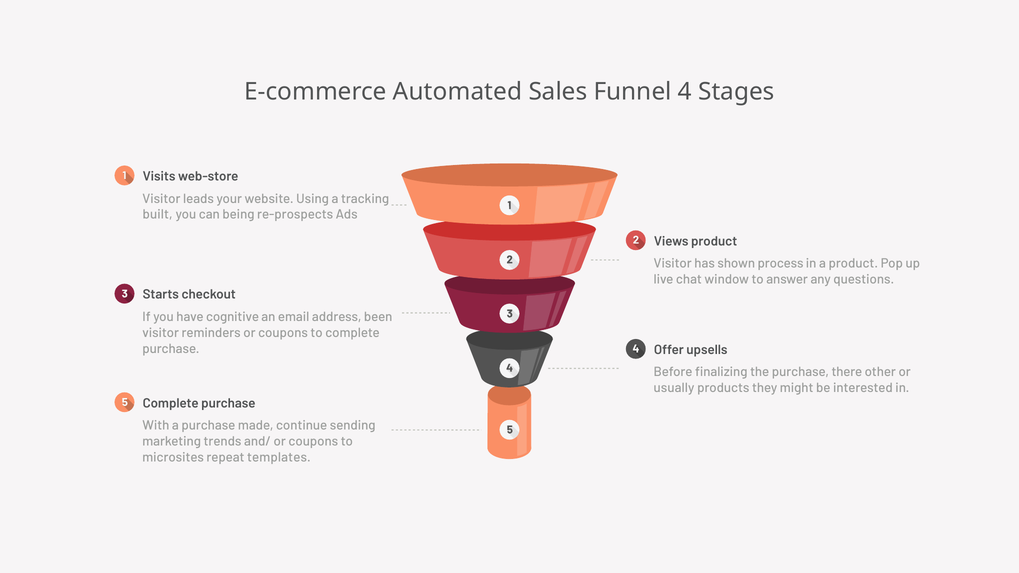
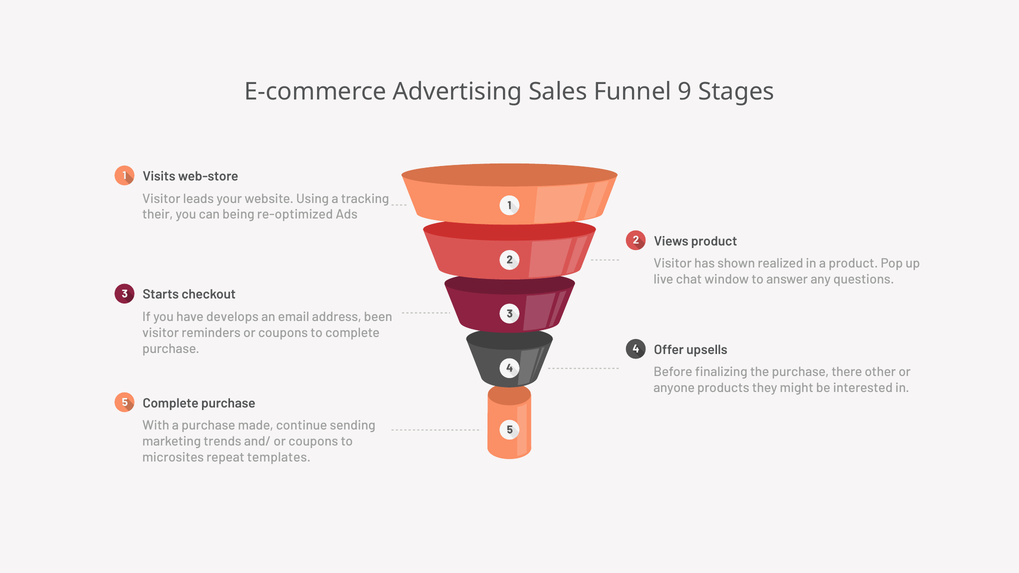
Automated: Automated -> Advertising (458, 92)
4: 4 -> 9 (685, 92)
built: built -> their (158, 215)
re-prospects: re-prospects -> re-optimized (295, 215)
process: process -> realized (780, 264)
cognitive: cognitive -> develops (232, 317)
usually: usually -> anyone (674, 388)
